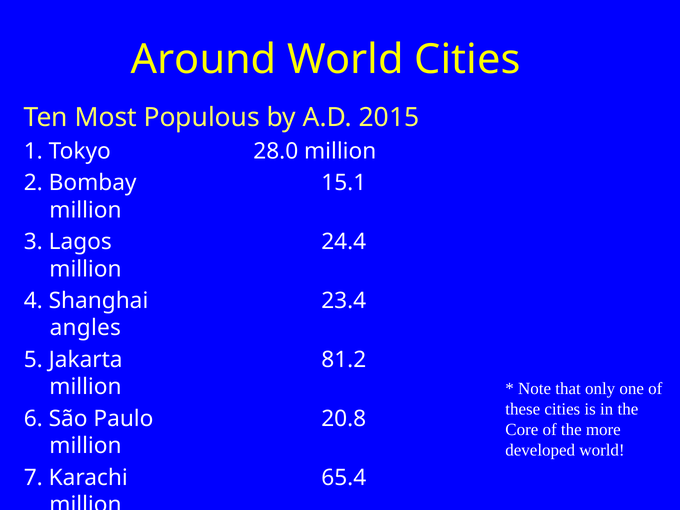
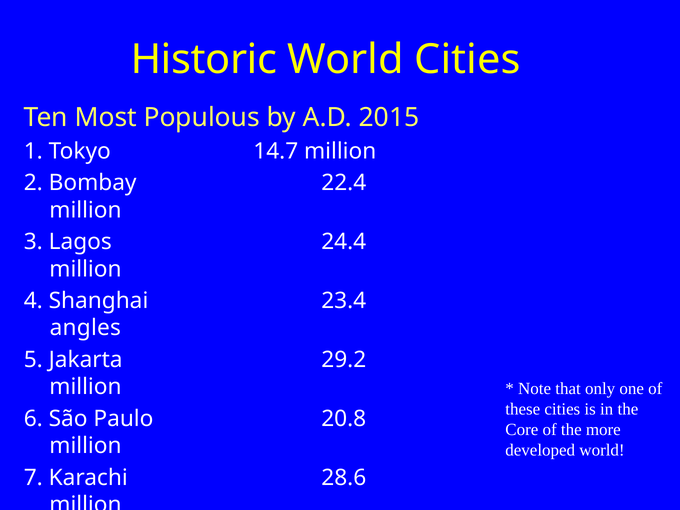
Around: Around -> Historic (204, 60)
28.0: 28.0 -> 14.7 (276, 151)
15.1: 15.1 -> 22.4 (344, 183)
81.2: 81.2 -> 29.2 (344, 360)
65.4: 65.4 -> 28.6 (344, 478)
